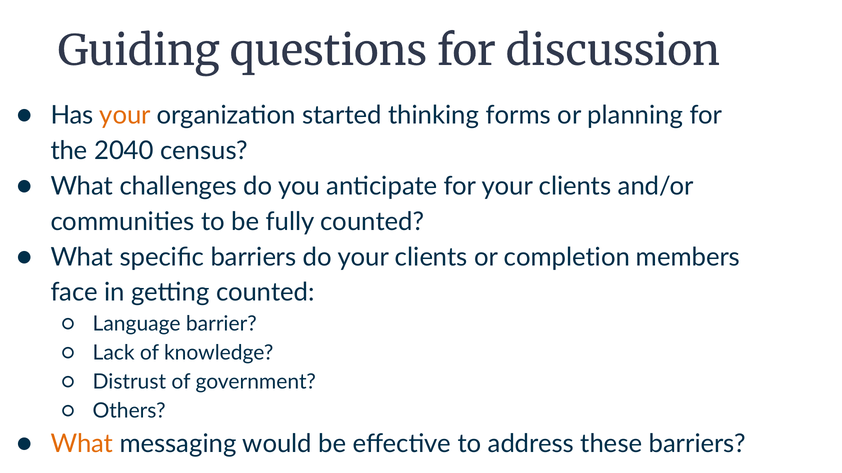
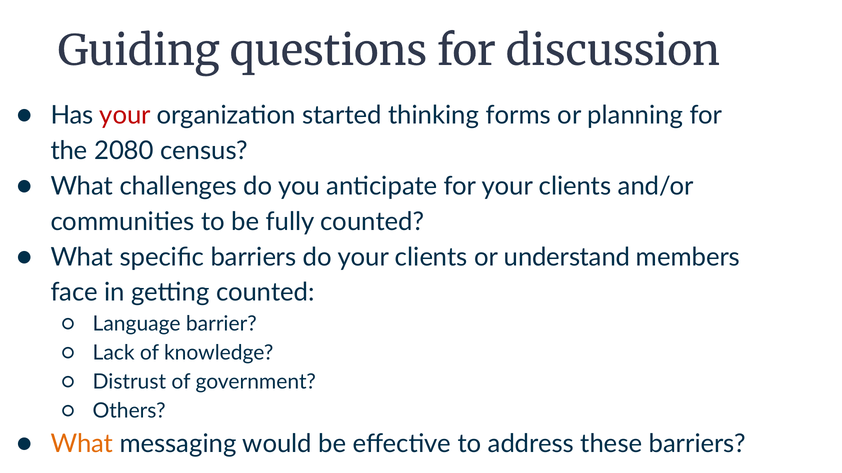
your colour: orange -> red (125, 115)
2040: 2040 -> 2080 (124, 151)
completion: completion -> understand (567, 257)
